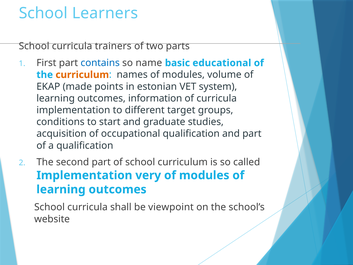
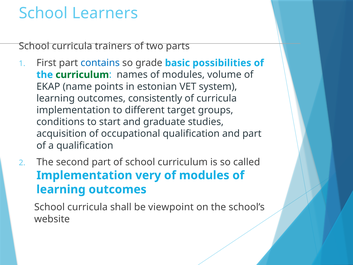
name: name -> grade (149, 63)
educational: educational -> possibilities (222, 63)
curriculum colour: orange -> green (82, 75)
made: made -> name (77, 86)
information: information -> consistently (155, 98)
